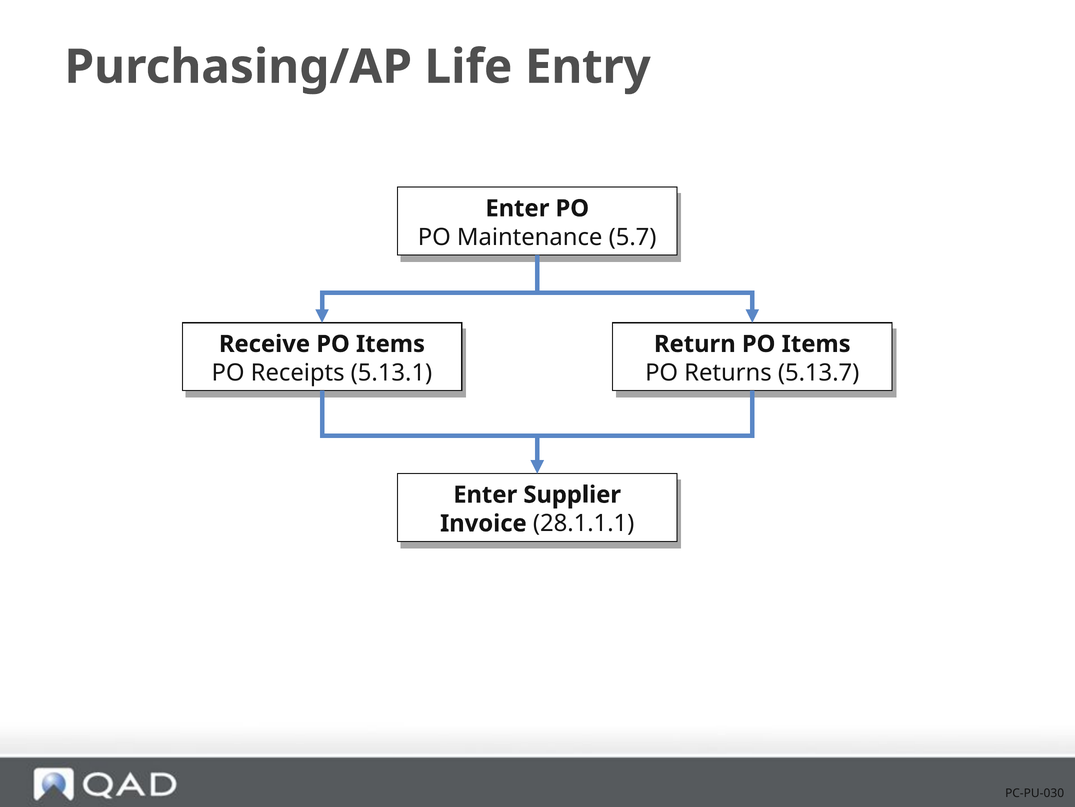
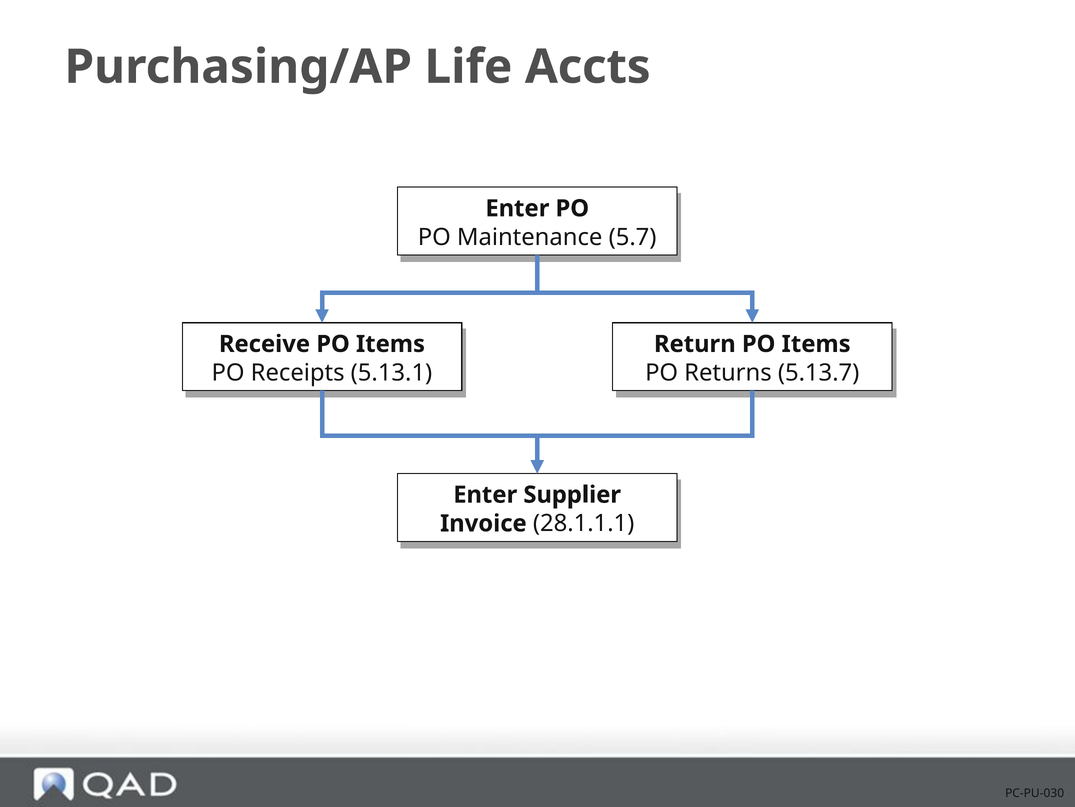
Entry: Entry -> Accts (588, 67)
